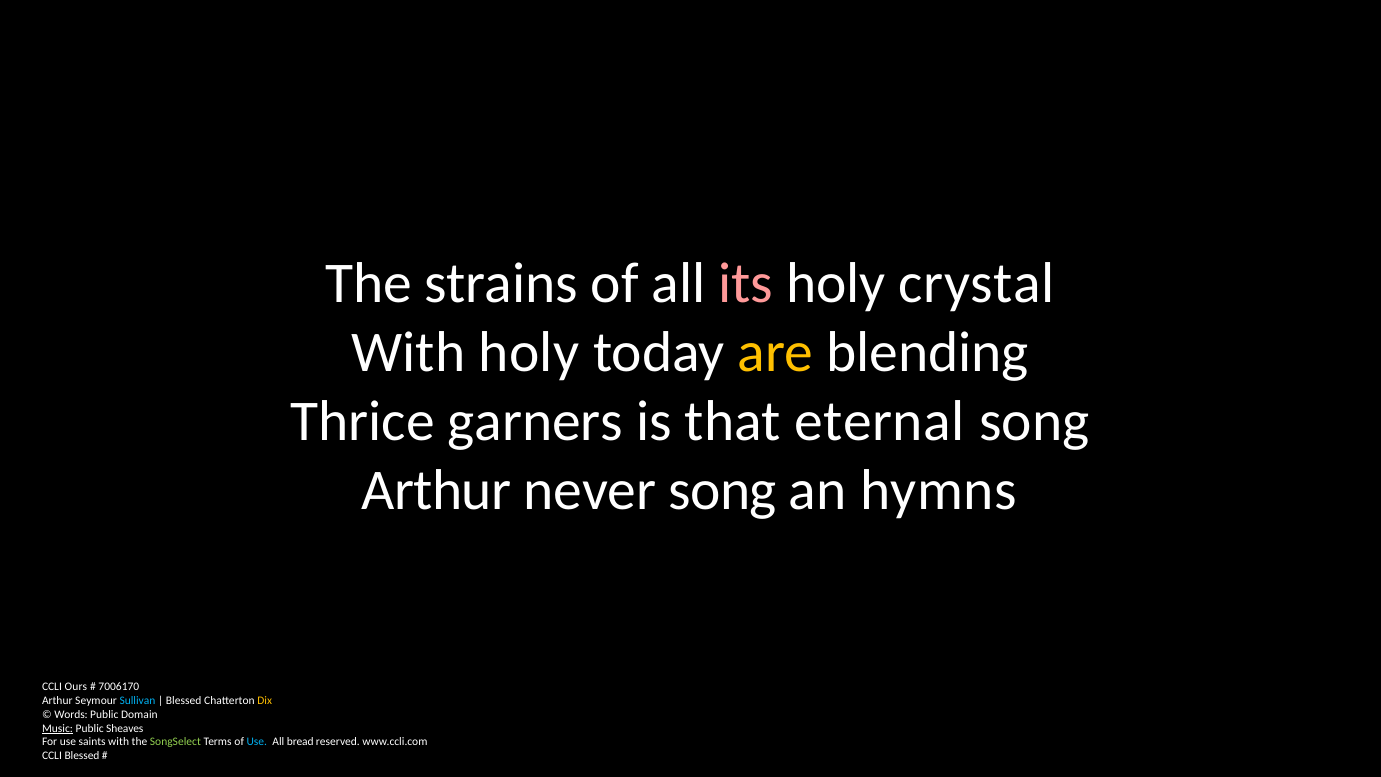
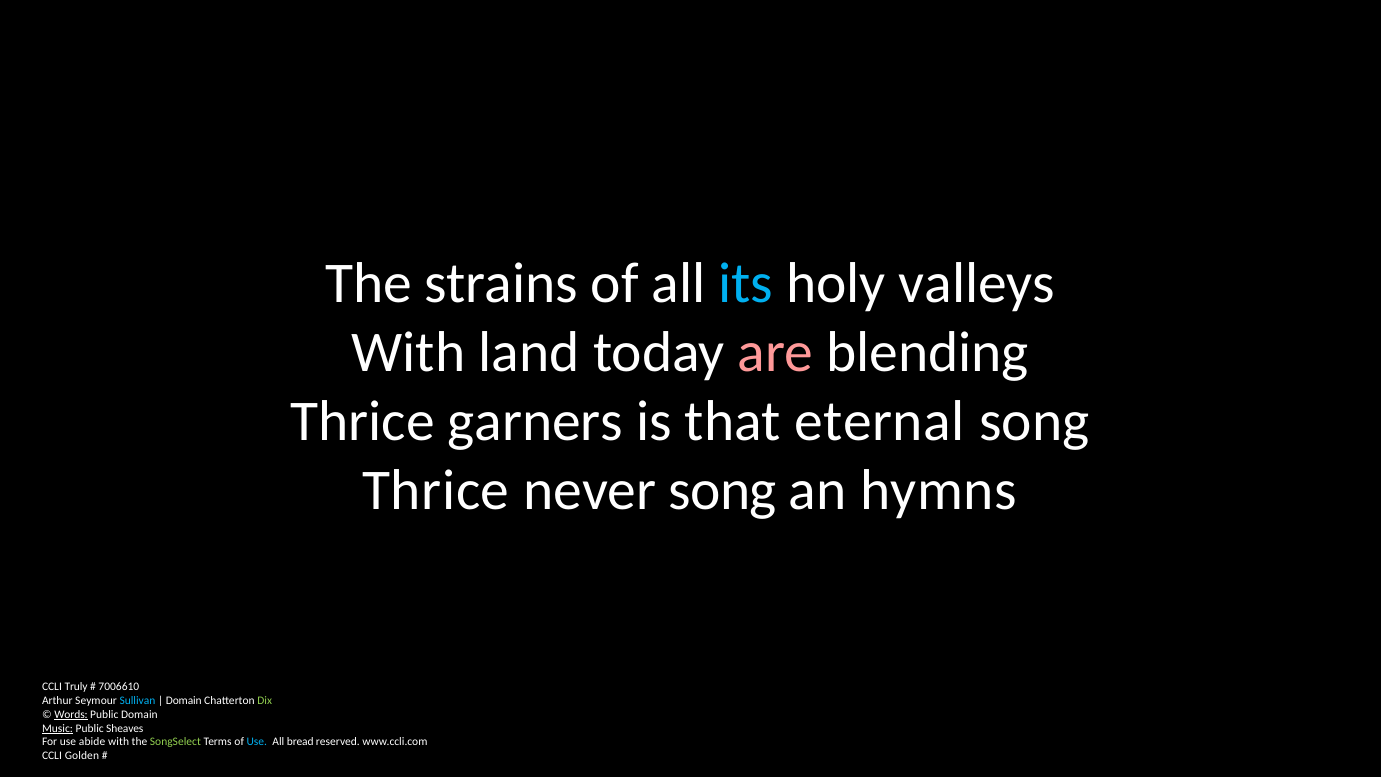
its colour: pink -> light blue (746, 283)
crystal: crystal -> valleys (977, 283)
With holy: holy -> land (529, 352)
are colour: yellow -> pink (776, 352)
Arthur: Arthur -> Thrice (436, 490)
Ours: Ours -> Truly (76, 687)
7006170: 7006170 -> 7006610 (119, 687)
Blessed: Blessed -> Domain (184, 701)
Dix colour: yellow -> light green (265, 701)
Words underline: none -> present (71, 714)
saints: saints -> abide (92, 742)
CCLI Blessed: Blessed -> Golden (82, 756)
